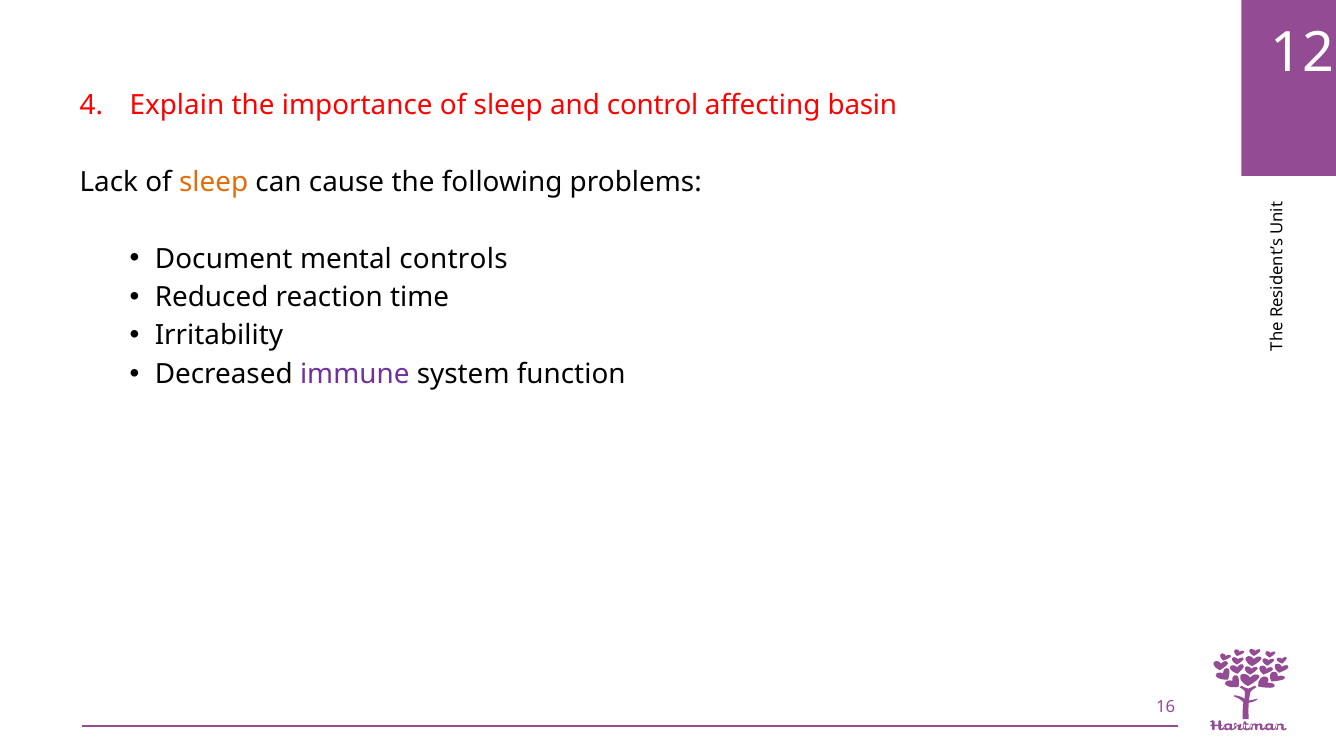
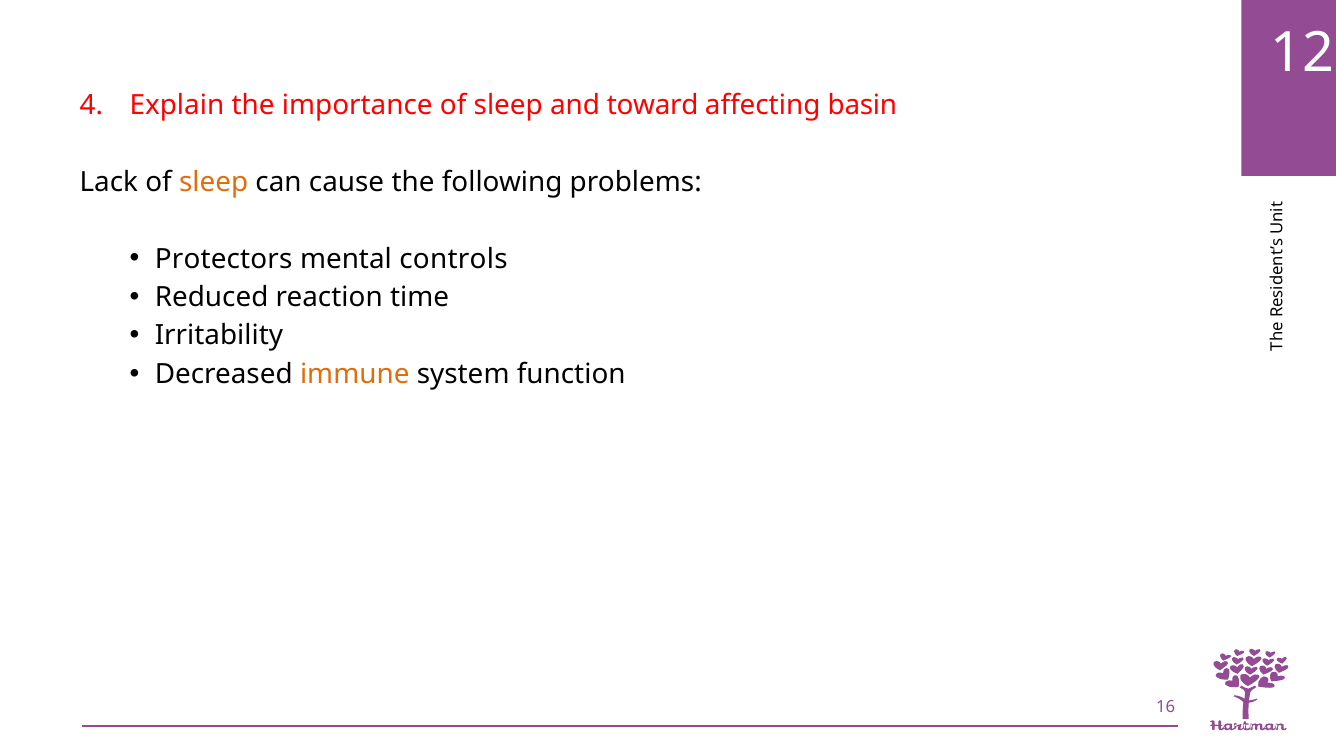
control: control -> toward (653, 105)
Document: Document -> Protectors (224, 259)
immune colour: purple -> orange (355, 374)
